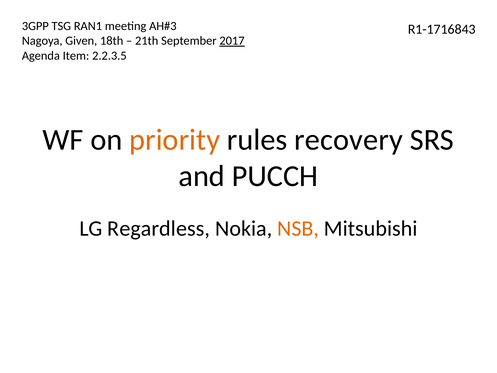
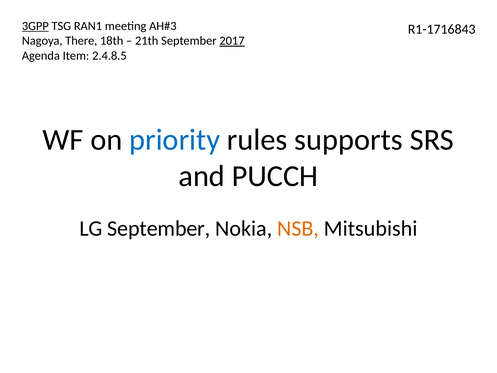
3GPP underline: none -> present (35, 26)
Given: Given -> There (81, 41)
2.2.3.5: 2.2.3.5 -> 2.4.8.5 (109, 56)
priority colour: orange -> blue (175, 140)
recovery: recovery -> supports (349, 140)
LG Regardless: Regardless -> September (159, 229)
